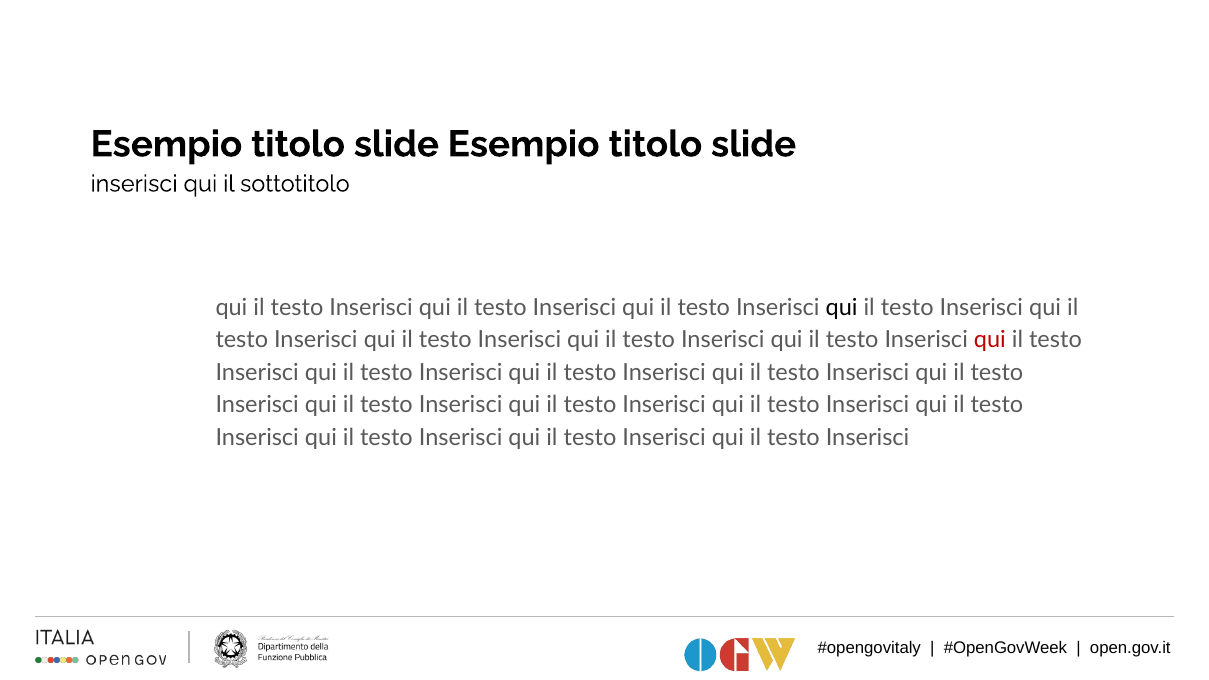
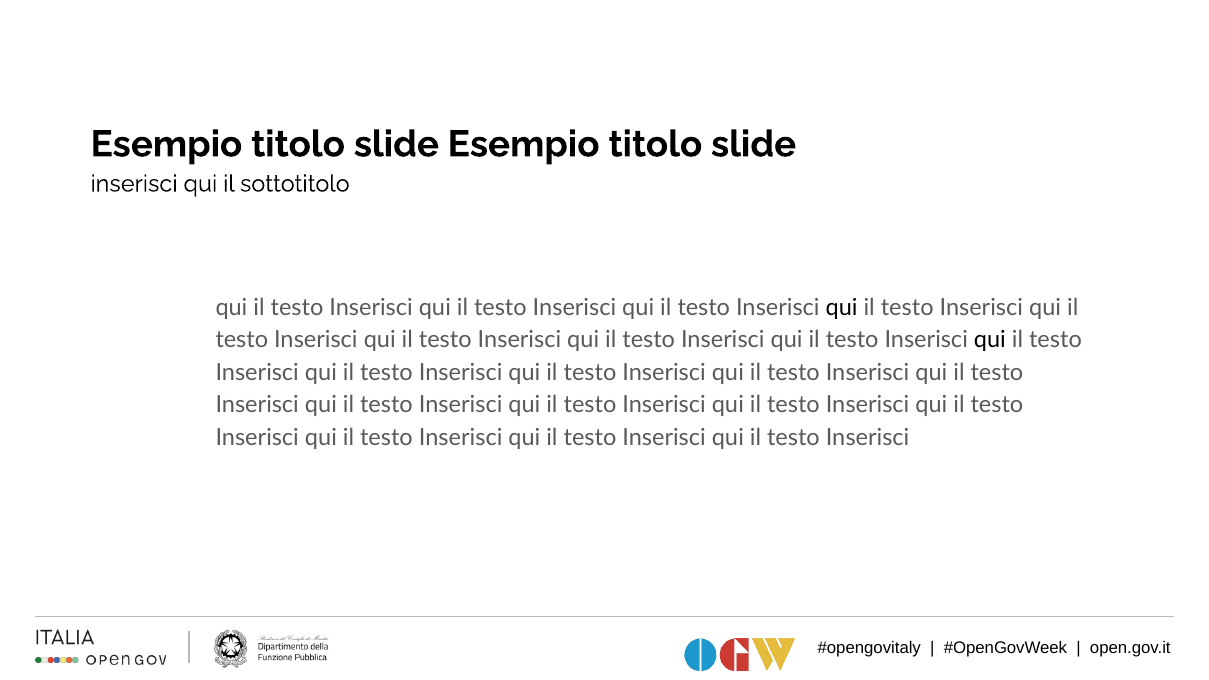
qui colour: red -> black (990, 340)
